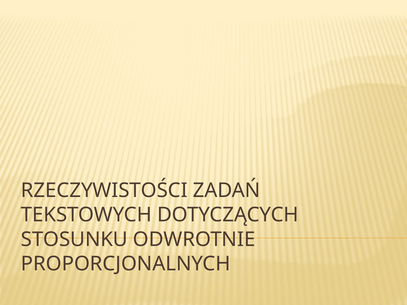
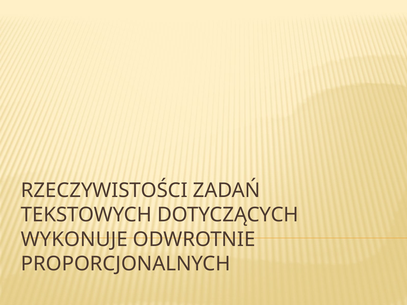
STOSUNKU: STOSUNKU -> WYKONUJE (74, 240)
